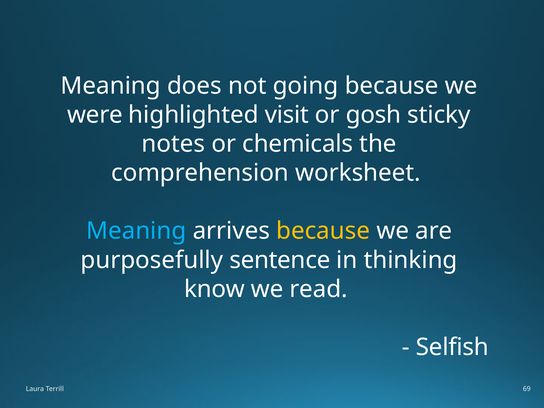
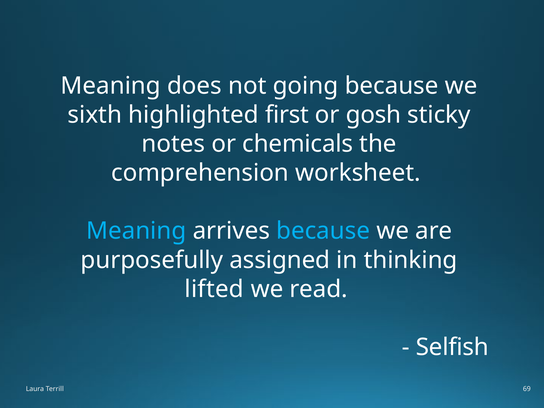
were: were -> sixth (95, 115)
visit: visit -> first (287, 115)
because colour: yellow -> light blue (323, 231)
sentence: sentence -> assigned (280, 260)
know: know -> lifted (214, 289)
